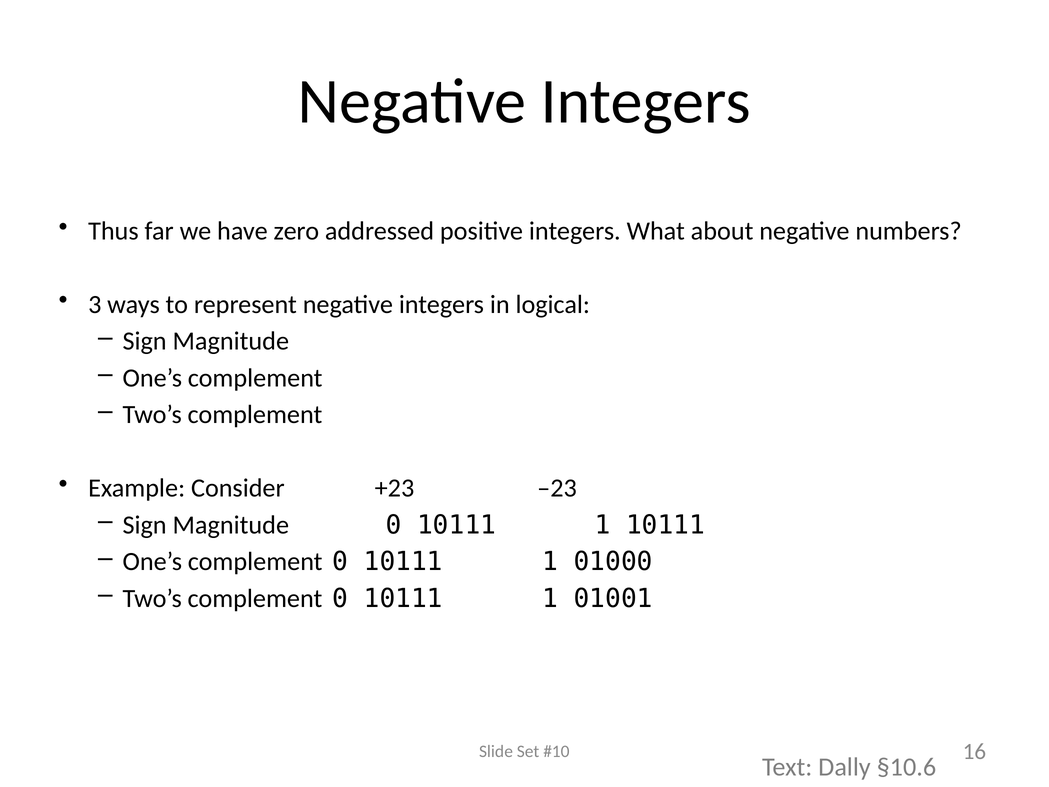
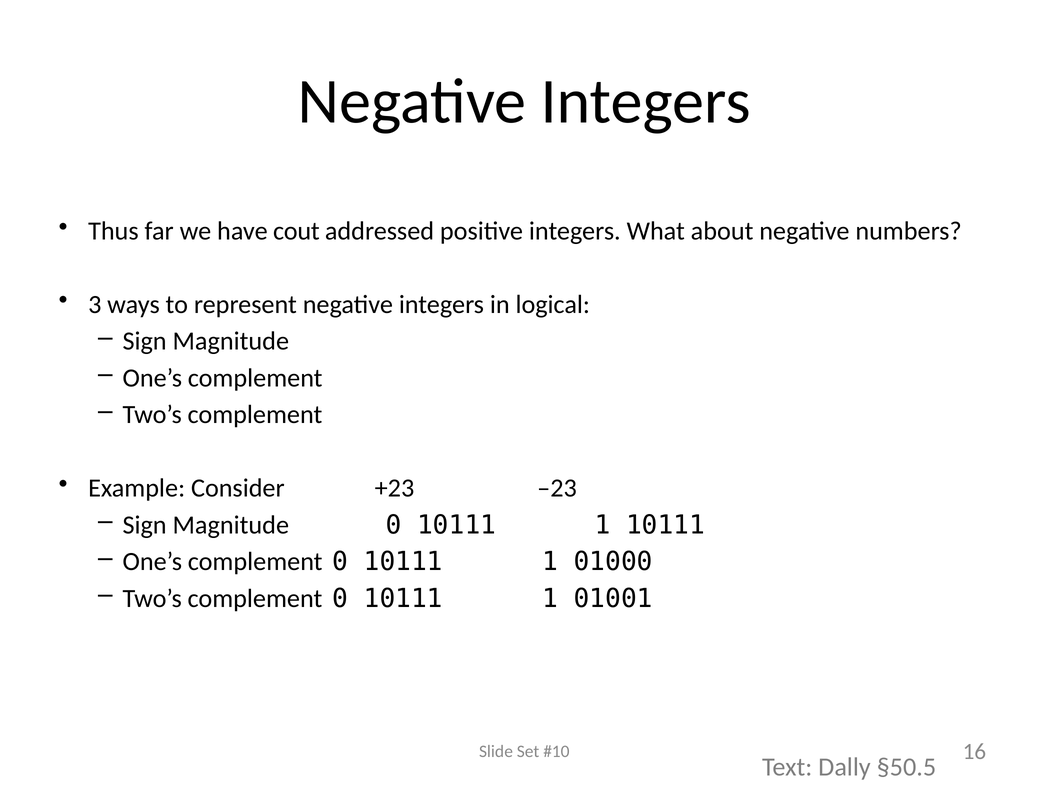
zero: zero -> cout (296, 231)
§10.6: §10.6 -> §50.5 (906, 767)
